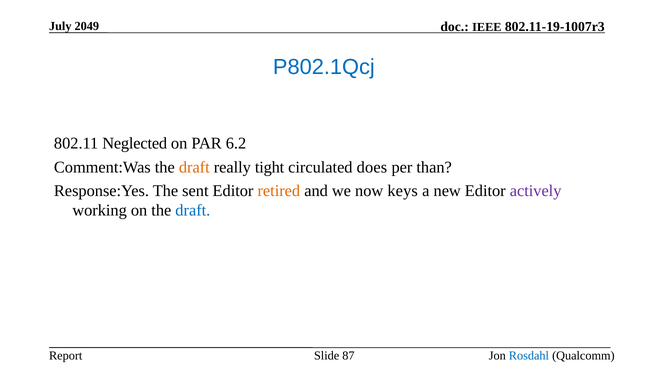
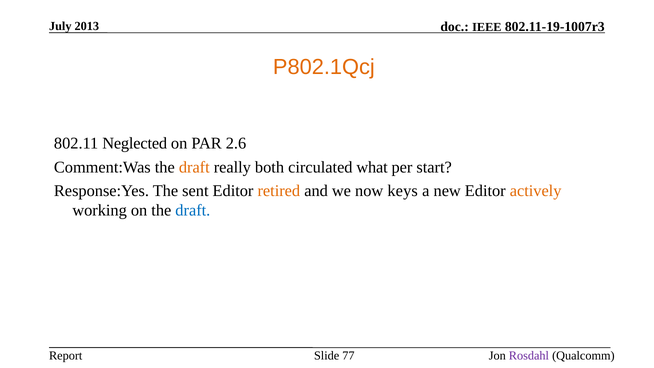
2049: 2049 -> 2013 (87, 26)
P802.1Qcj colour: blue -> orange (324, 67)
6.2: 6.2 -> 2.6 (236, 143)
tight: tight -> both (270, 167)
does: does -> what (372, 167)
than: than -> start (434, 167)
actively colour: purple -> orange (536, 191)
87: 87 -> 77 (348, 356)
Rosdahl colour: blue -> purple (529, 356)
